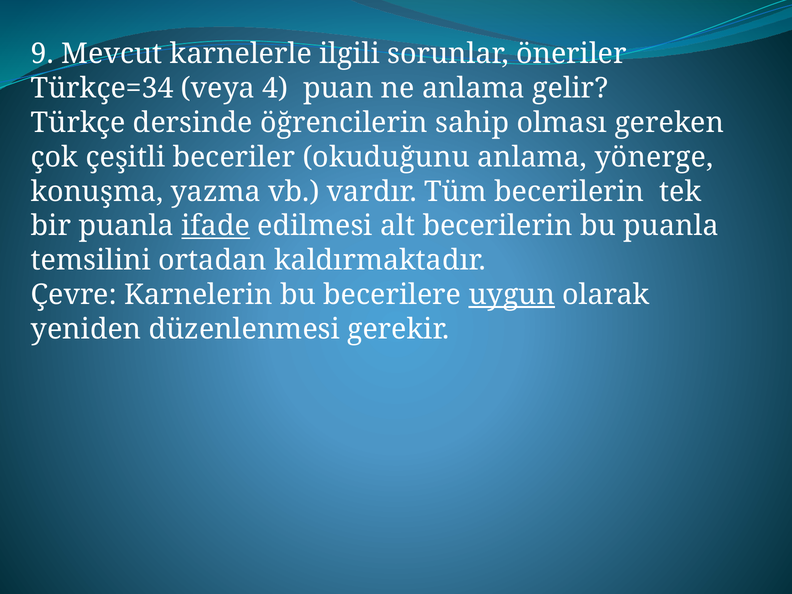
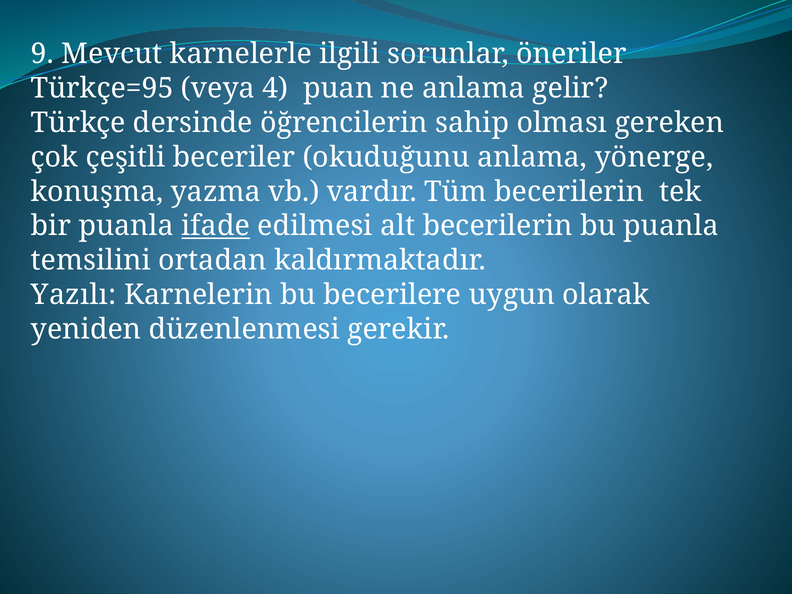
Türkçe=34: Türkçe=34 -> Türkçe=95 (102, 88)
Çevre: Çevre -> Yazılı (74, 295)
uygun underline: present -> none (512, 295)
